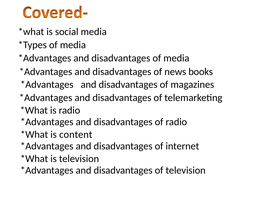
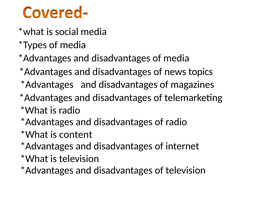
books: books -> topics (201, 72)
